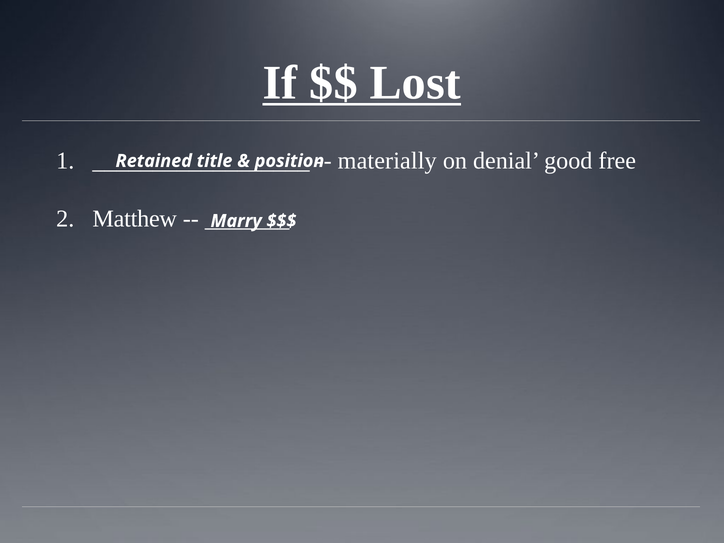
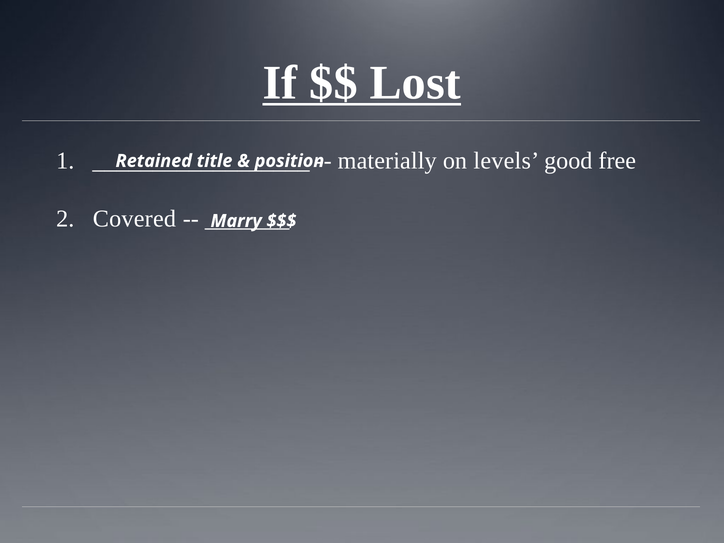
denial: denial -> levels (506, 161)
Matthew: Matthew -> Covered (134, 219)
